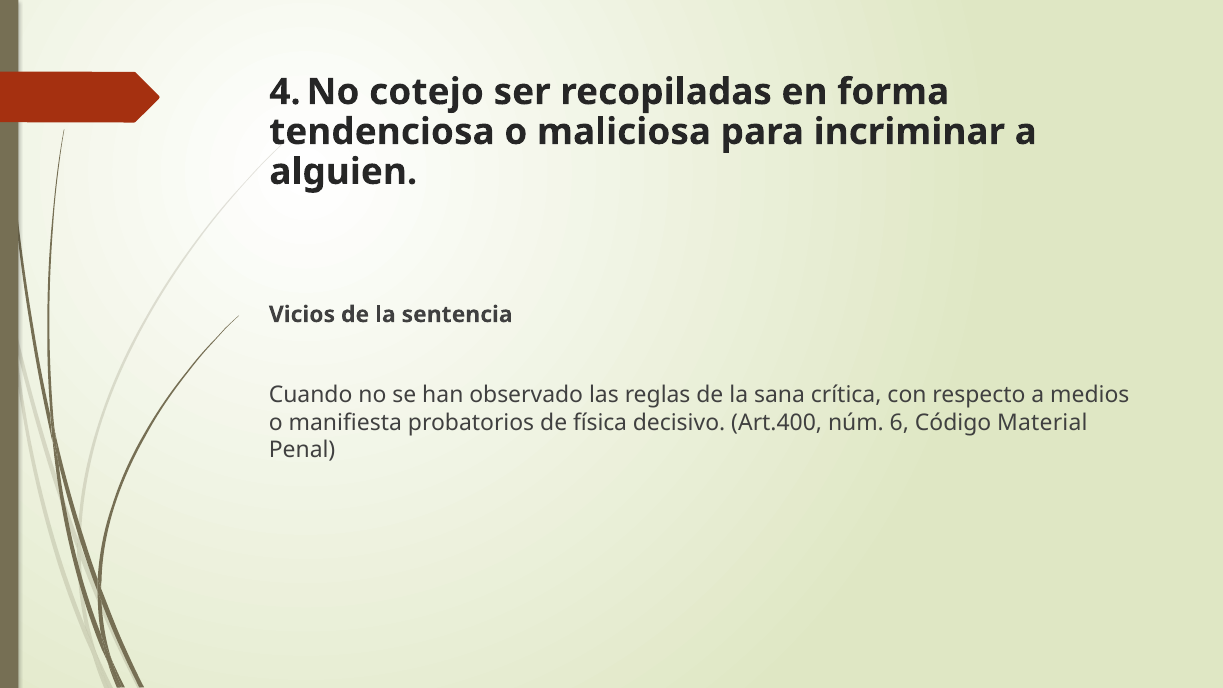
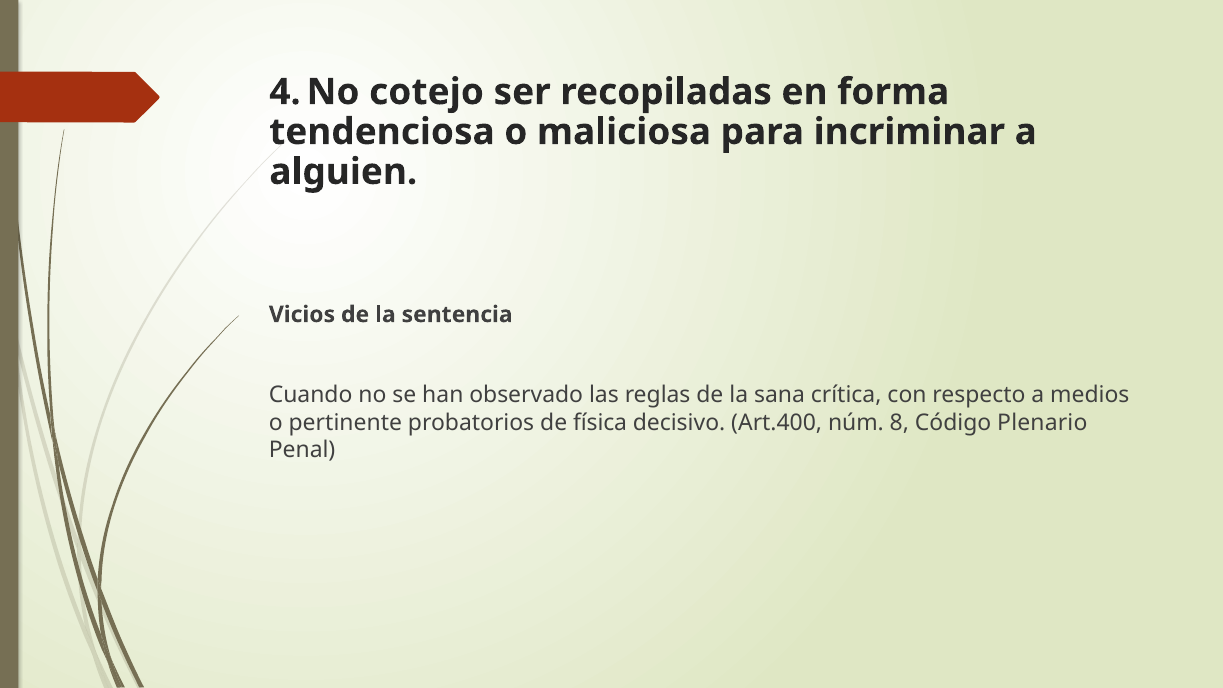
manifiesta: manifiesta -> pertinente (345, 423)
6: 6 -> 8 (899, 423)
Material: Material -> Plenario (1042, 423)
